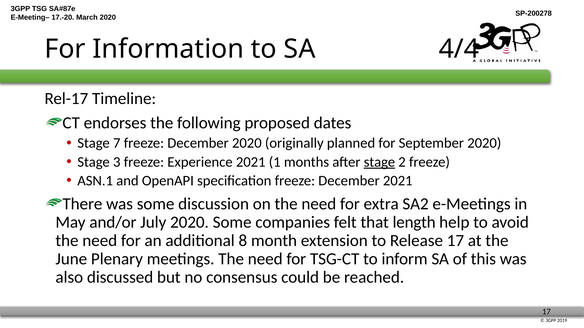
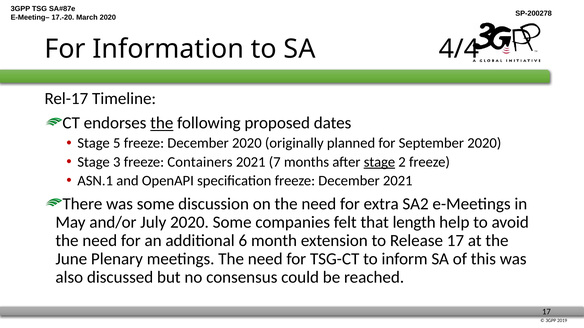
the underline: none -> present (162, 123)
7: 7 -> 5 (117, 143)
Experience: Experience -> Containers (200, 162)
1: 1 -> 7 (275, 162)
8: 8 -> 6 (243, 241)
